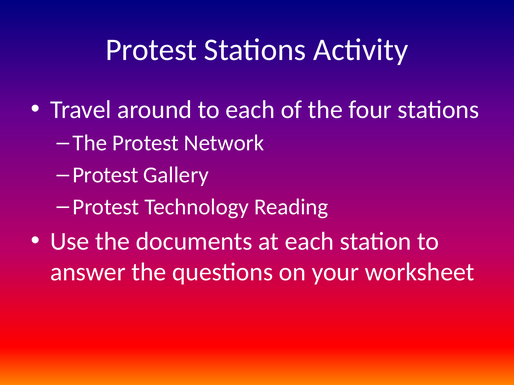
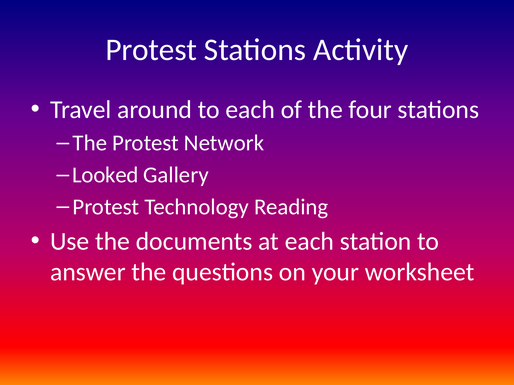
Protest: Protest -> Looked (105, 175)
